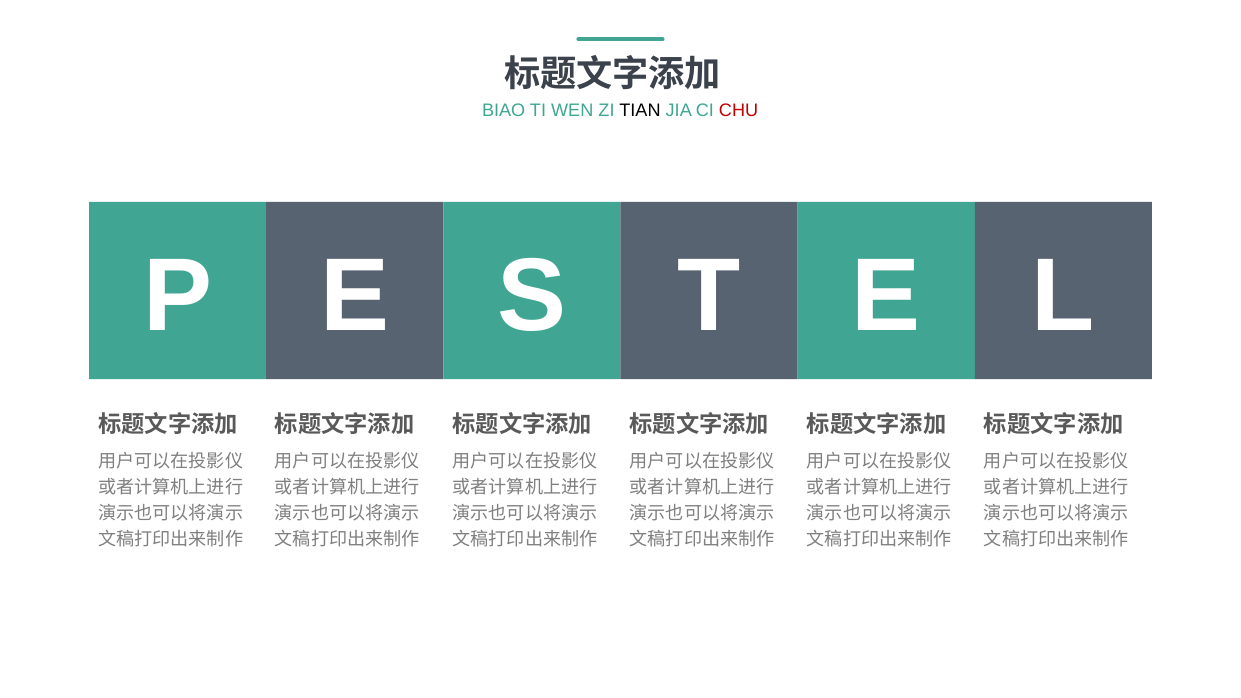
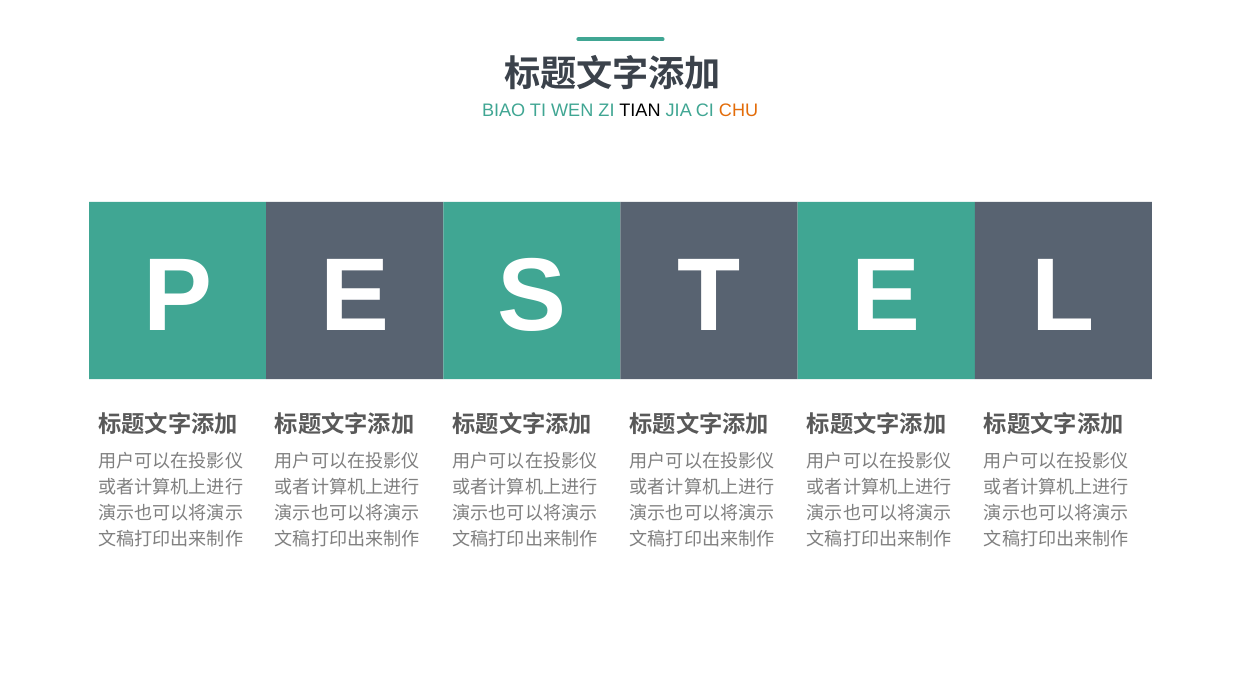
CHU colour: red -> orange (739, 110)
